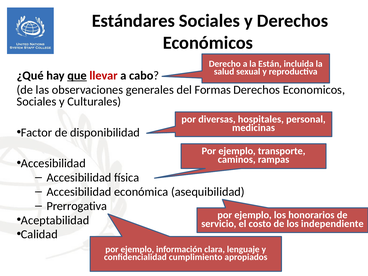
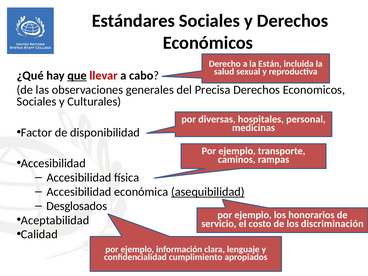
Formas: Formas -> Precisa (213, 90)
asequibilidad underline: none -> present (208, 192)
Prerrogativa: Prerrogativa -> Desglosados (77, 206)
independiente: independiente -> discriminación (332, 224)
